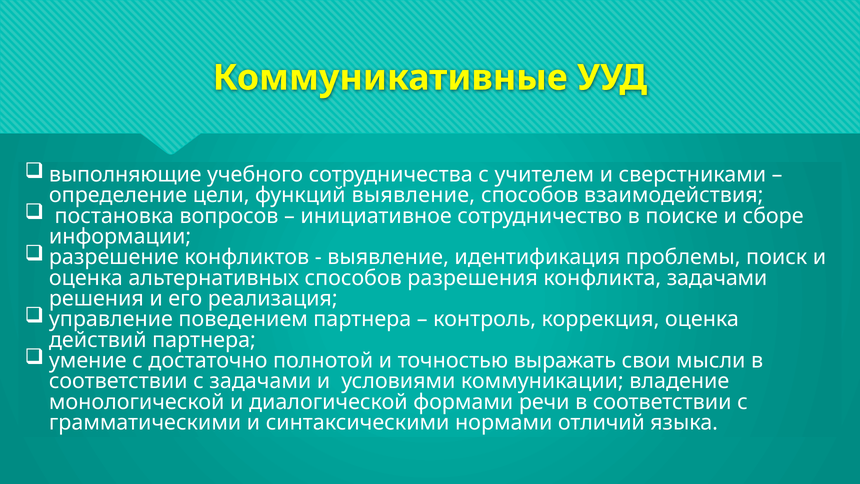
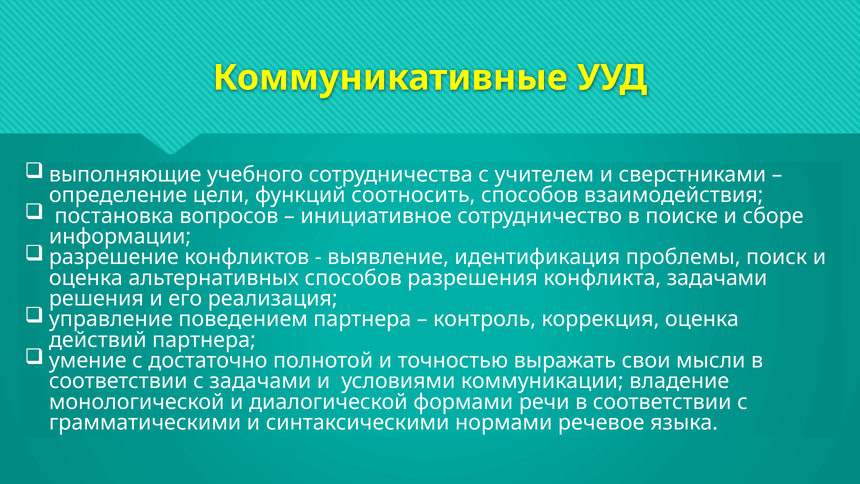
функций выявление: выявление -> соотносить (413, 195)
отличий: отличий -> речевое (601, 422)
